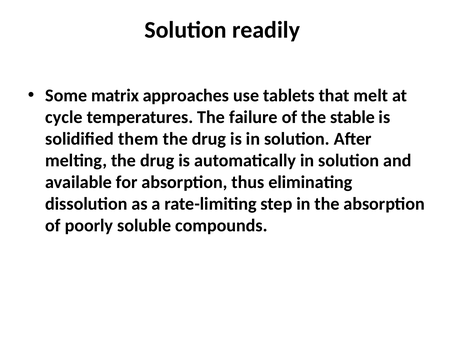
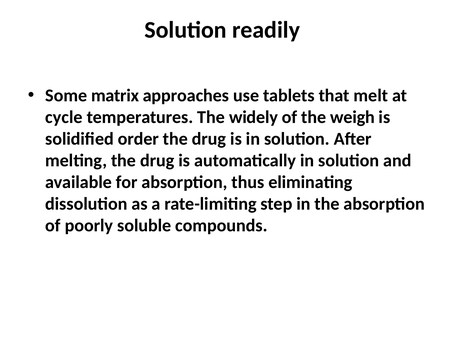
failure: failure -> widely (253, 117)
stable: stable -> weigh (352, 117)
them: them -> order (138, 139)
